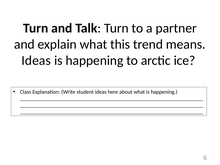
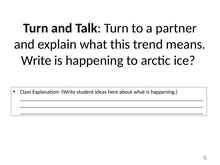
Ideas: Ideas -> Write (36, 60)
